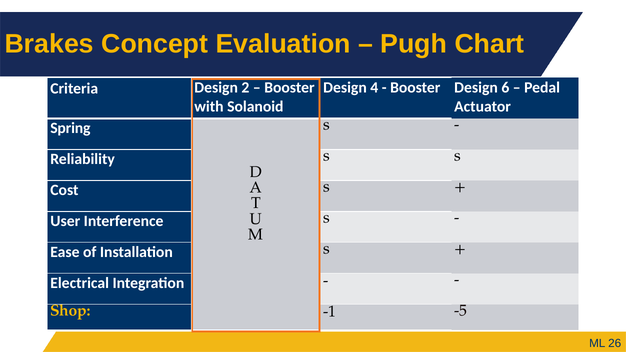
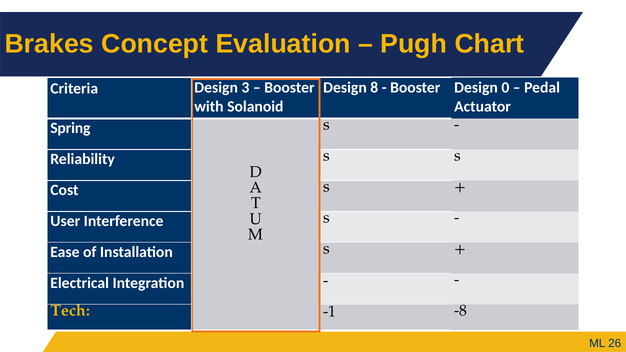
4: 4 -> 8 (374, 87)
6: 6 -> 0 (505, 87)
2: 2 -> 3 (245, 87)
Shop: Shop -> Tech (70, 311)
-5: -5 -> -8 (461, 311)
